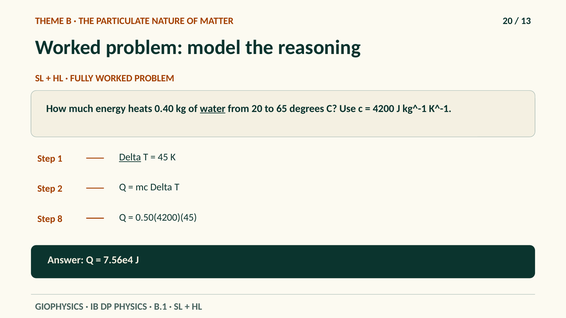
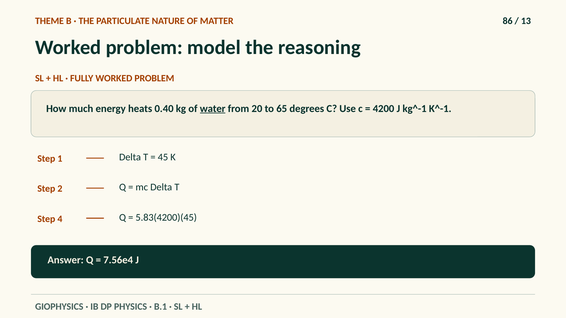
MATTER 20: 20 -> 86 (508, 21)
Delta underline: present -> none (130, 157)
8: 8 -> 4 (60, 219)
0.50(4200)(45: 0.50(4200)(45 -> 5.83(4200)(45 (166, 218)
